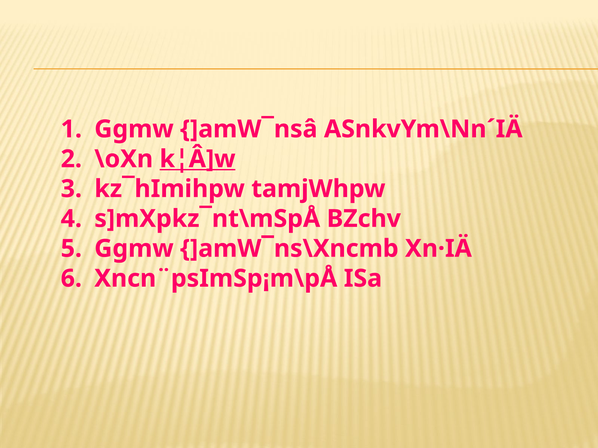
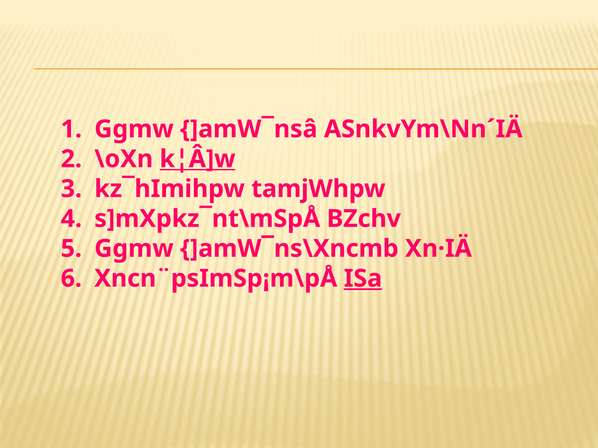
ISa underline: none -> present (363, 279)
